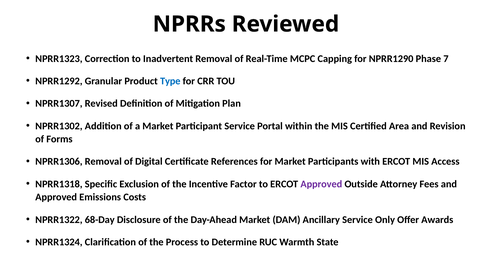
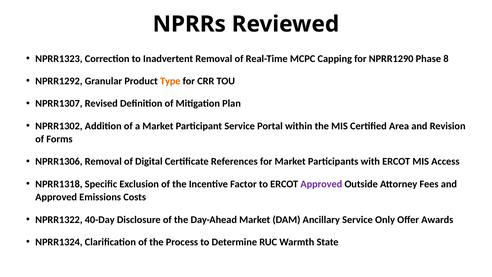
7: 7 -> 8 (446, 59)
Type colour: blue -> orange (170, 81)
68-Day: 68-Day -> 40-Day (100, 219)
